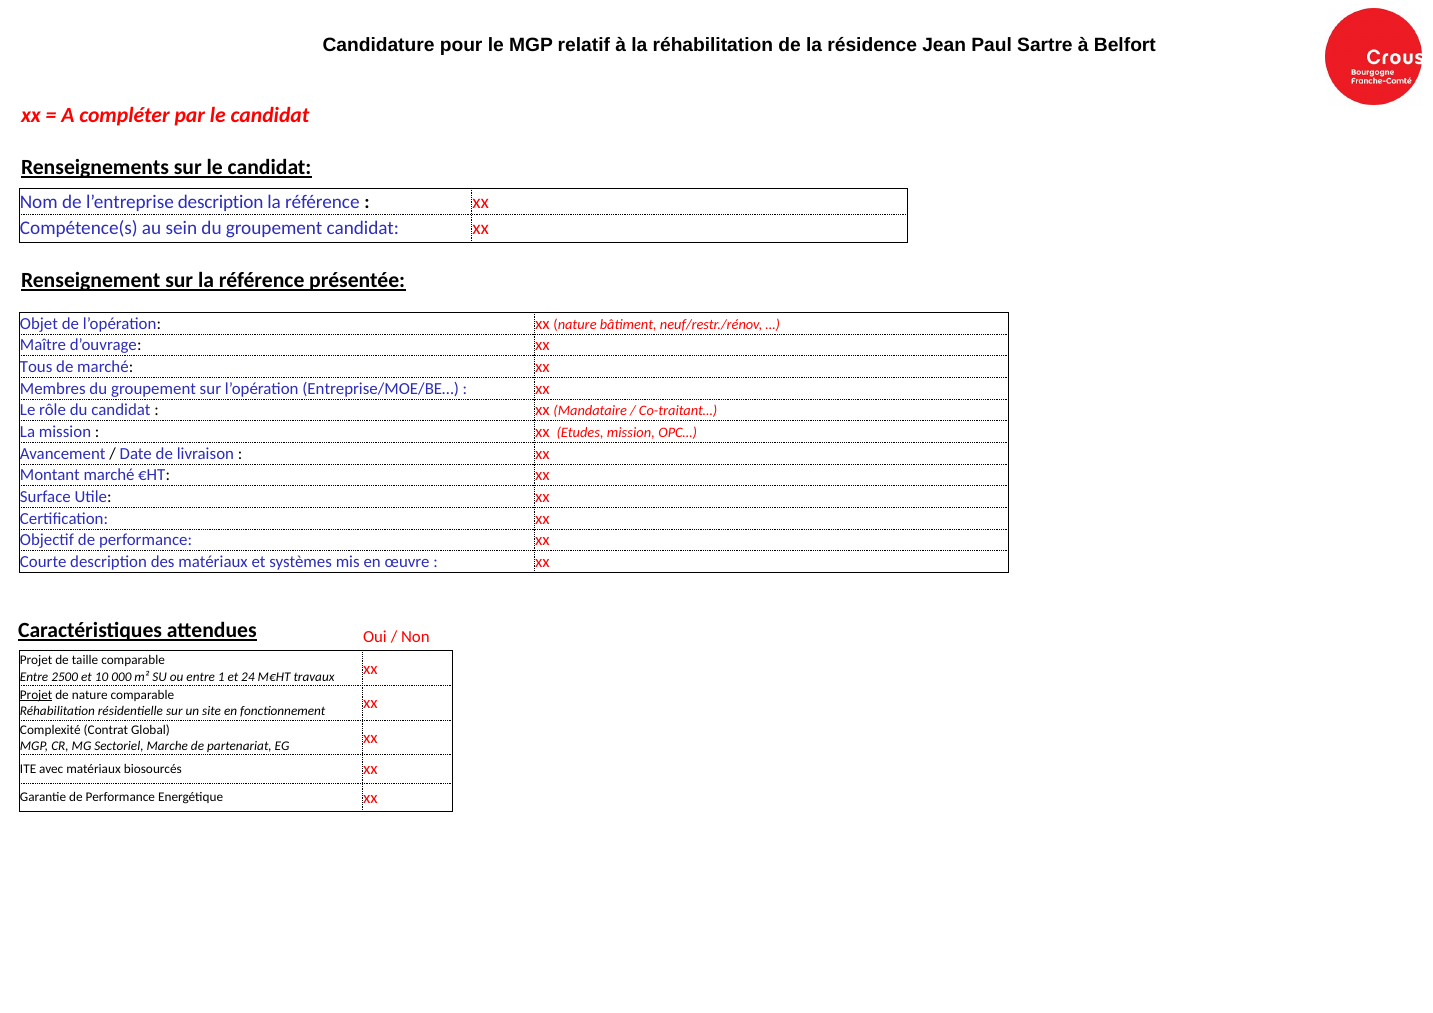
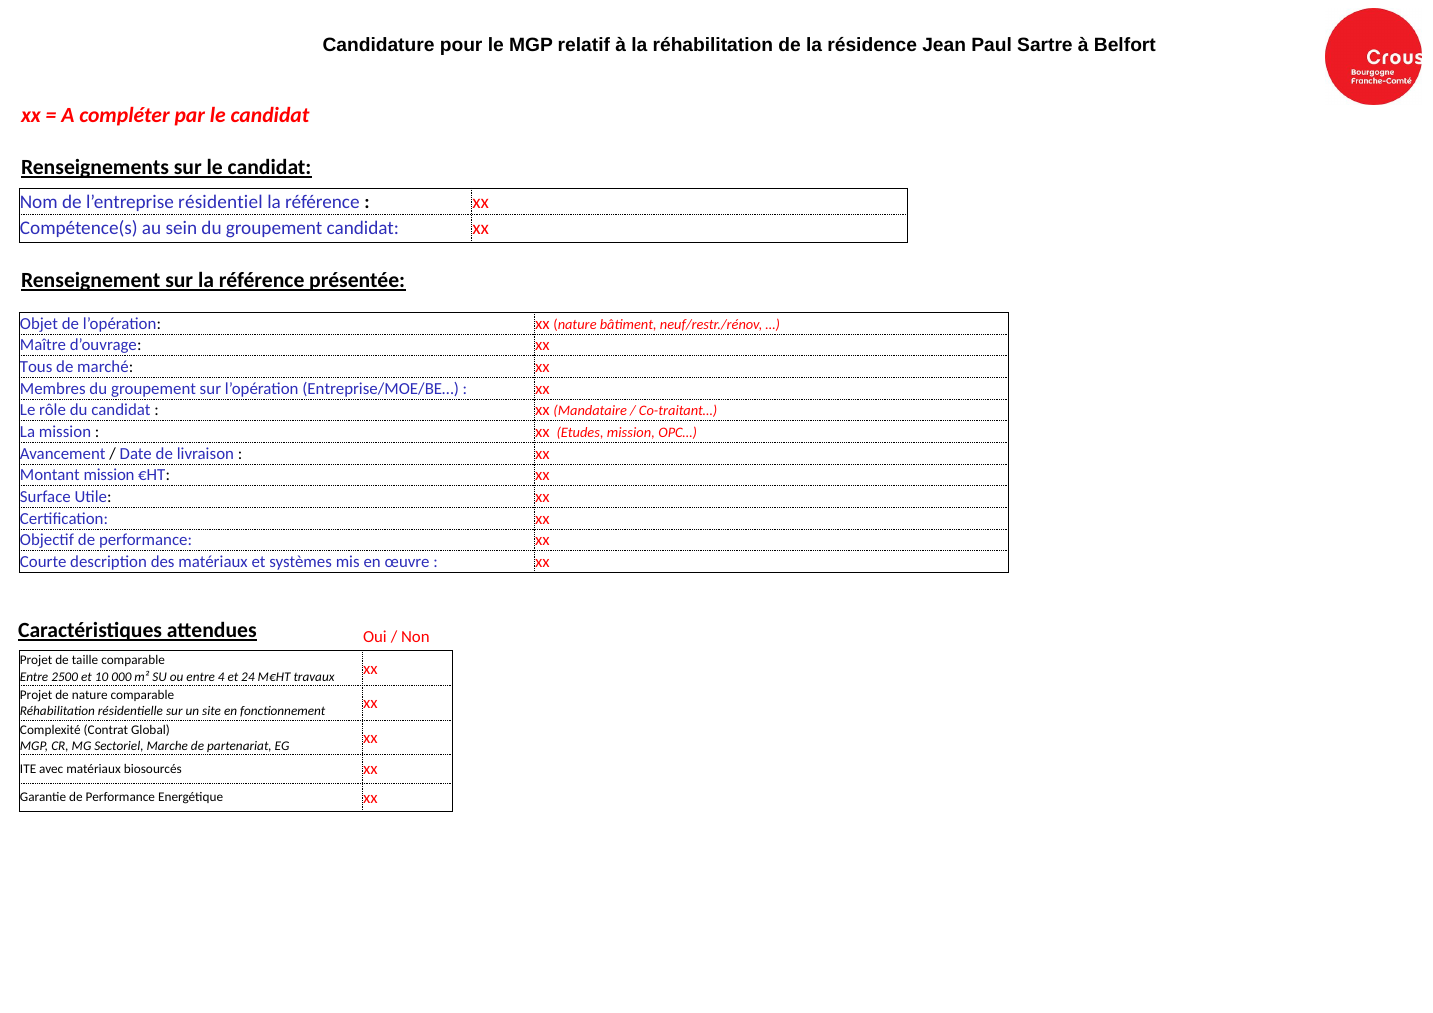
l’entreprise description: description -> résidentiel (220, 202)
Montant marché: marché -> mission (109, 475)
1: 1 -> 4 (221, 677)
Projet underline: present -> none (36, 695)
